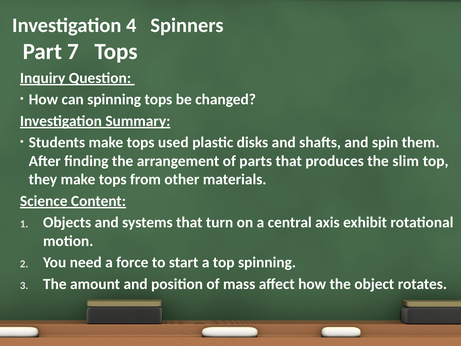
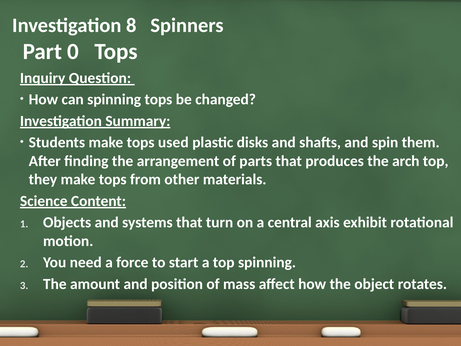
4: 4 -> 8 (131, 25)
7: 7 -> 0 (73, 52)
slim: slim -> arch (406, 161)
